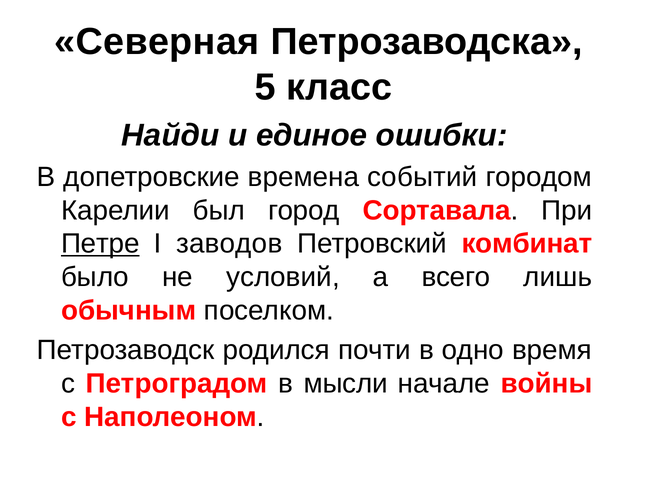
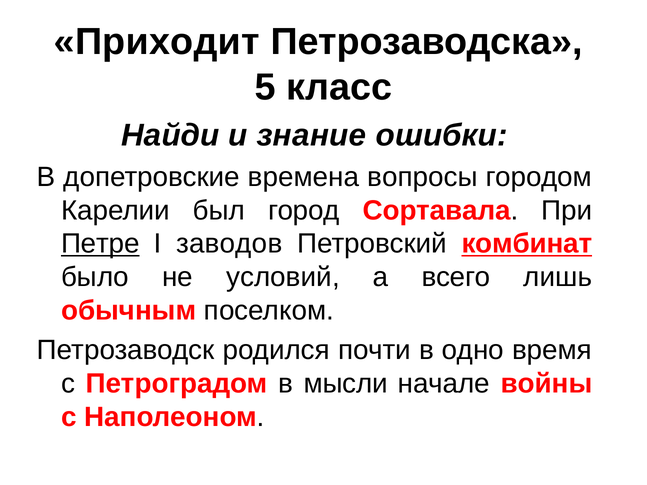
Северная: Северная -> Приходит (157, 42)
единое: единое -> знание (311, 136)
событий: событий -> вопросы (422, 177)
комбинат underline: none -> present (527, 244)
